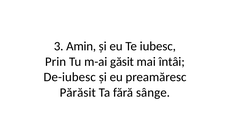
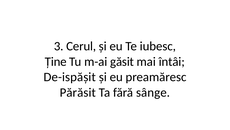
Amin: Amin -> Cerul (81, 46)
Prin: Prin -> Ține (56, 61)
De-iubesc: De-iubesc -> De-ispășit (70, 77)
